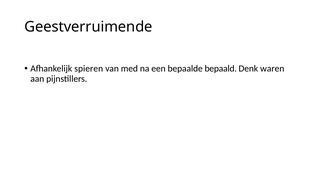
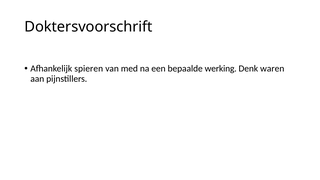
Geestverruimende: Geestverruimende -> Doktersvoorschrift (88, 27)
bepaald: bepaald -> werking (221, 69)
